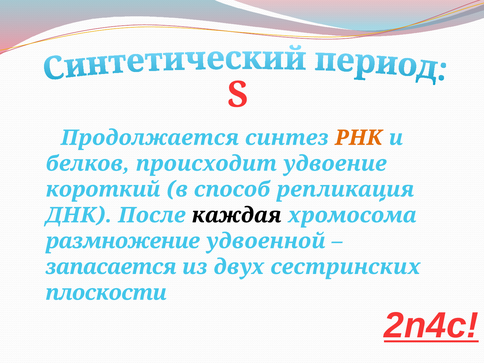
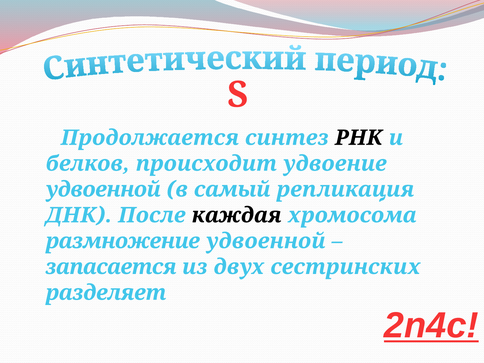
РНК colour: orange -> black (359, 138)
короткий: короткий -> удвоенной (103, 189)
способ: способ -> самый (232, 189)
плоскости: плоскости -> разделяет (106, 293)
